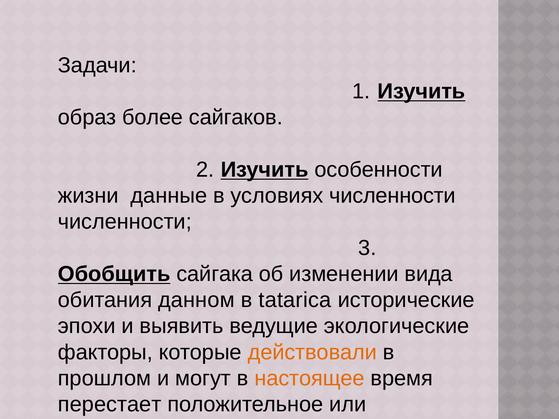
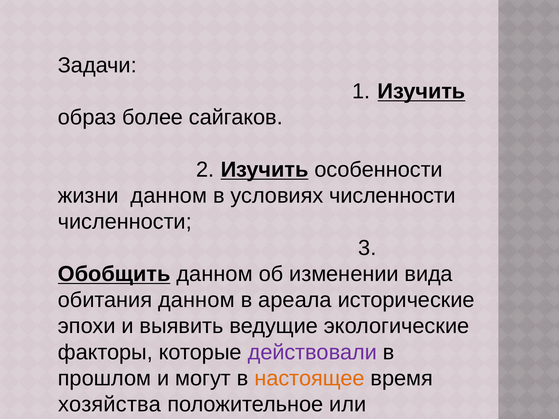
жизни данные: данные -> данном (169, 196)
Обобщить сайгака: сайгака -> данном (215, 274)
tatarica: tatarica -> ареала (295, 300)
действовали colour: orange -> purple (312, 352)
перестает: перестает -> хозяйства (110, 405)
